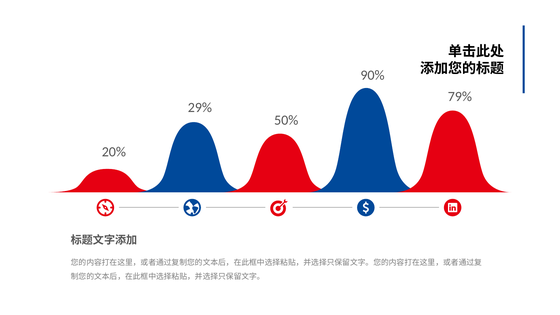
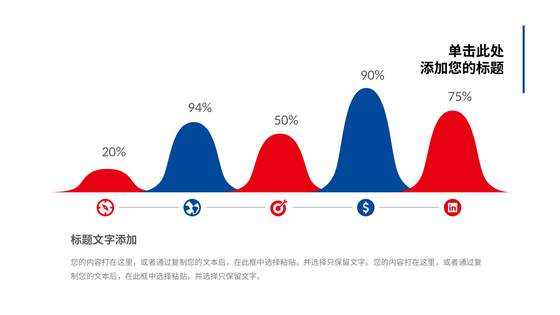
79%: 79% -> 75% (460, 97)
29%: 29% -> 94% (200, 108)
